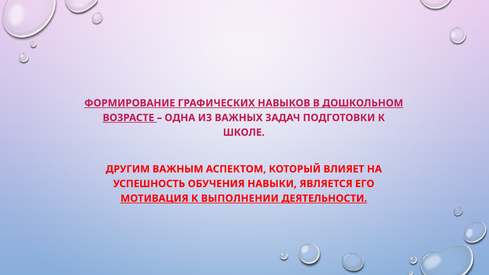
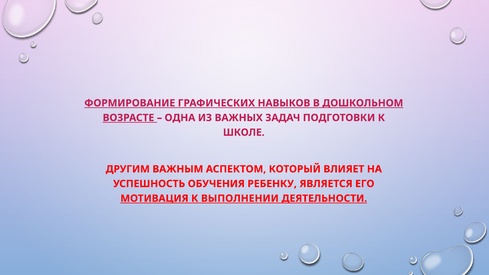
НАВЫКИ: НАВЫКИ -> РЕБЕНКУ (272, 184)
